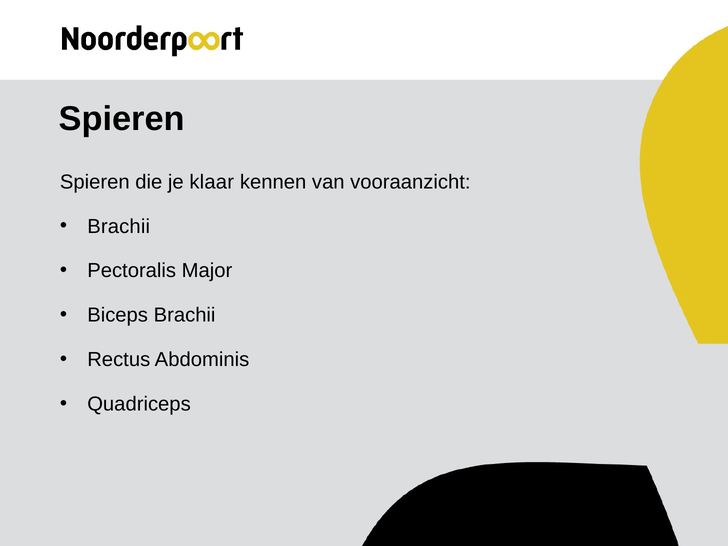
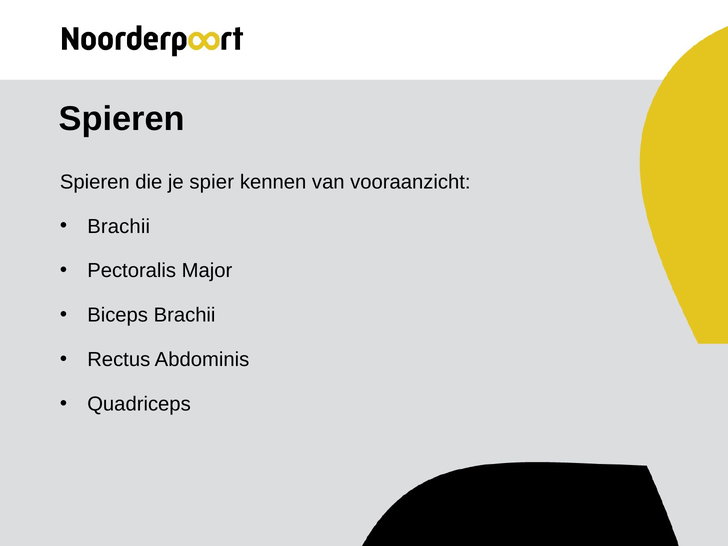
klaar: klaar -> spier (212, 182)
